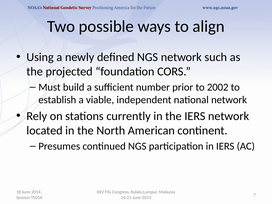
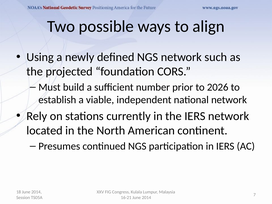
2002: 2002 -> 2026 (218, 87)
